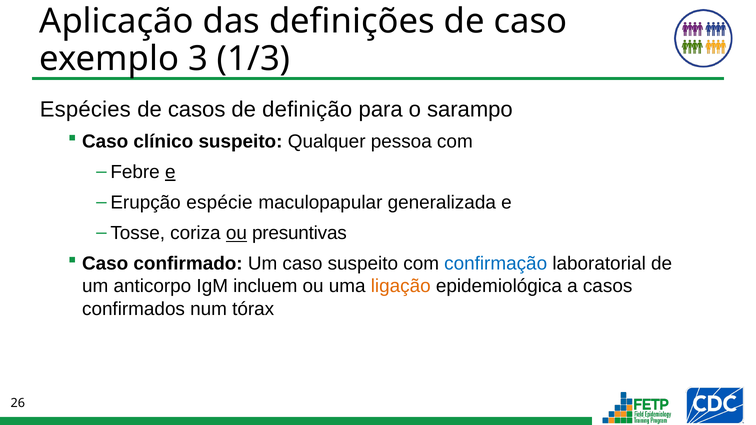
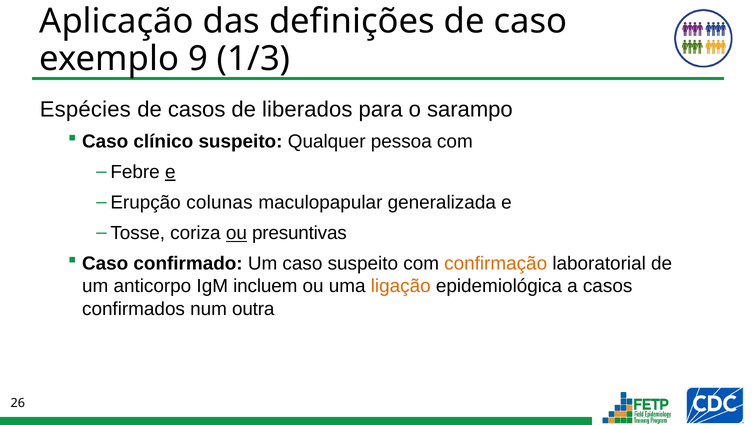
3: 3 -> 9 (198, 59)
definição: definição -> liberados (307, 109)
espécie: espécie -> colunas (219, 203)
confirmação colour: blue -> orange (496, 264)
tórax: tórax -> outra (253, 309)
